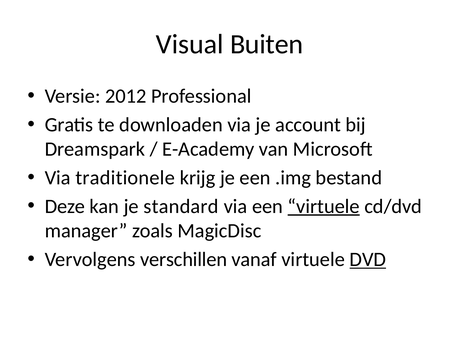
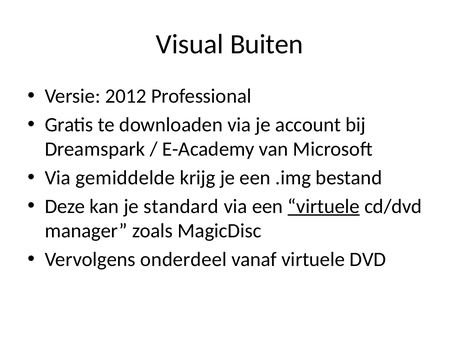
traditionele: traditionele -> gemiddelde (125, 178)
verschillen: verschillen -> onderdeel (183, 260)
DVD underline: present -> none (368, 260)
